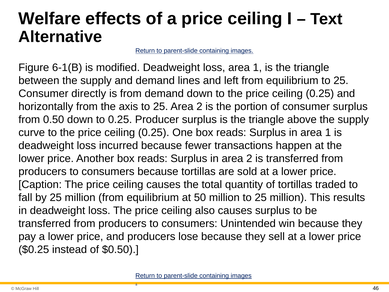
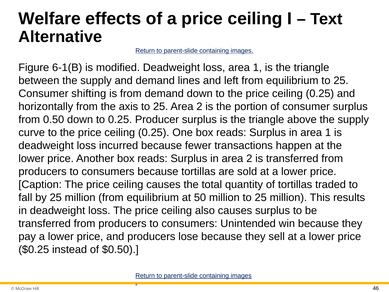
directly: directly -> shifting (89, 94)
